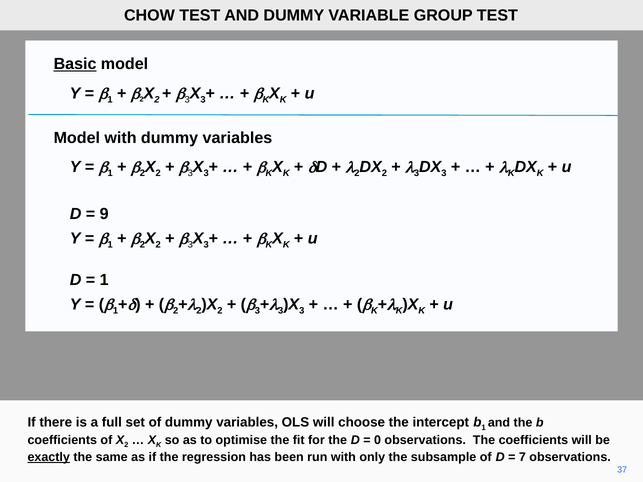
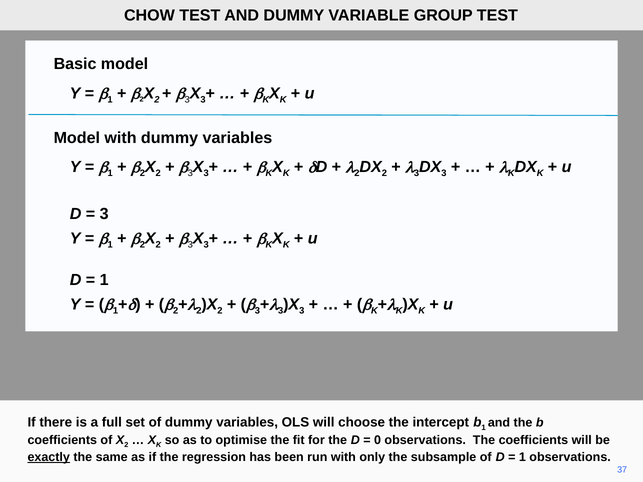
Basic underline: present -> none (75, 64)
9: 9 -> 3 (104, 214)
7: 7 -> 1 (522, 457)
